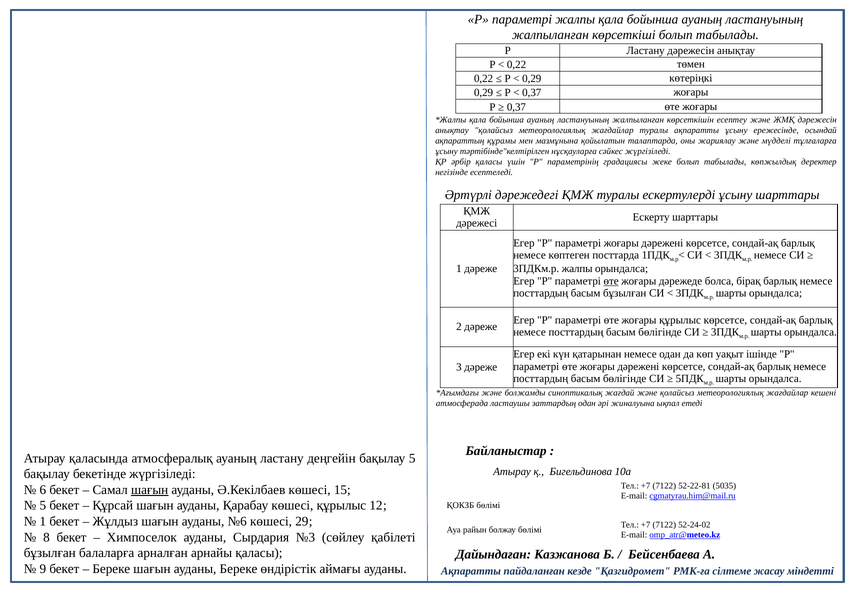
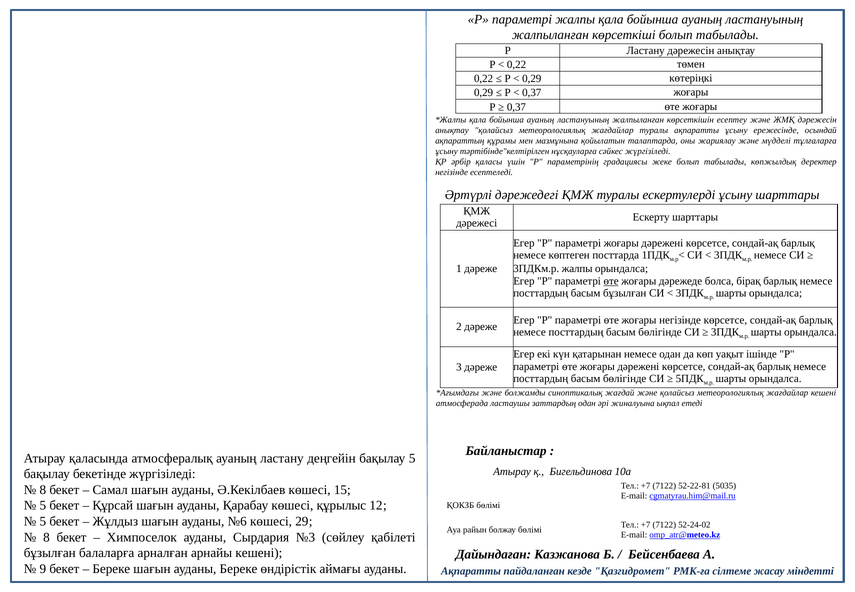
жоғары құрылыс: құрылыс -> негізінде (680, 320)
6: 6 -> 8 (43, 490)
шағын underline: present -> none (150, 490)
1: 1 -> 5 (43, 521)
арнайы қаласы: қаласы -> кешені (259, 553)
